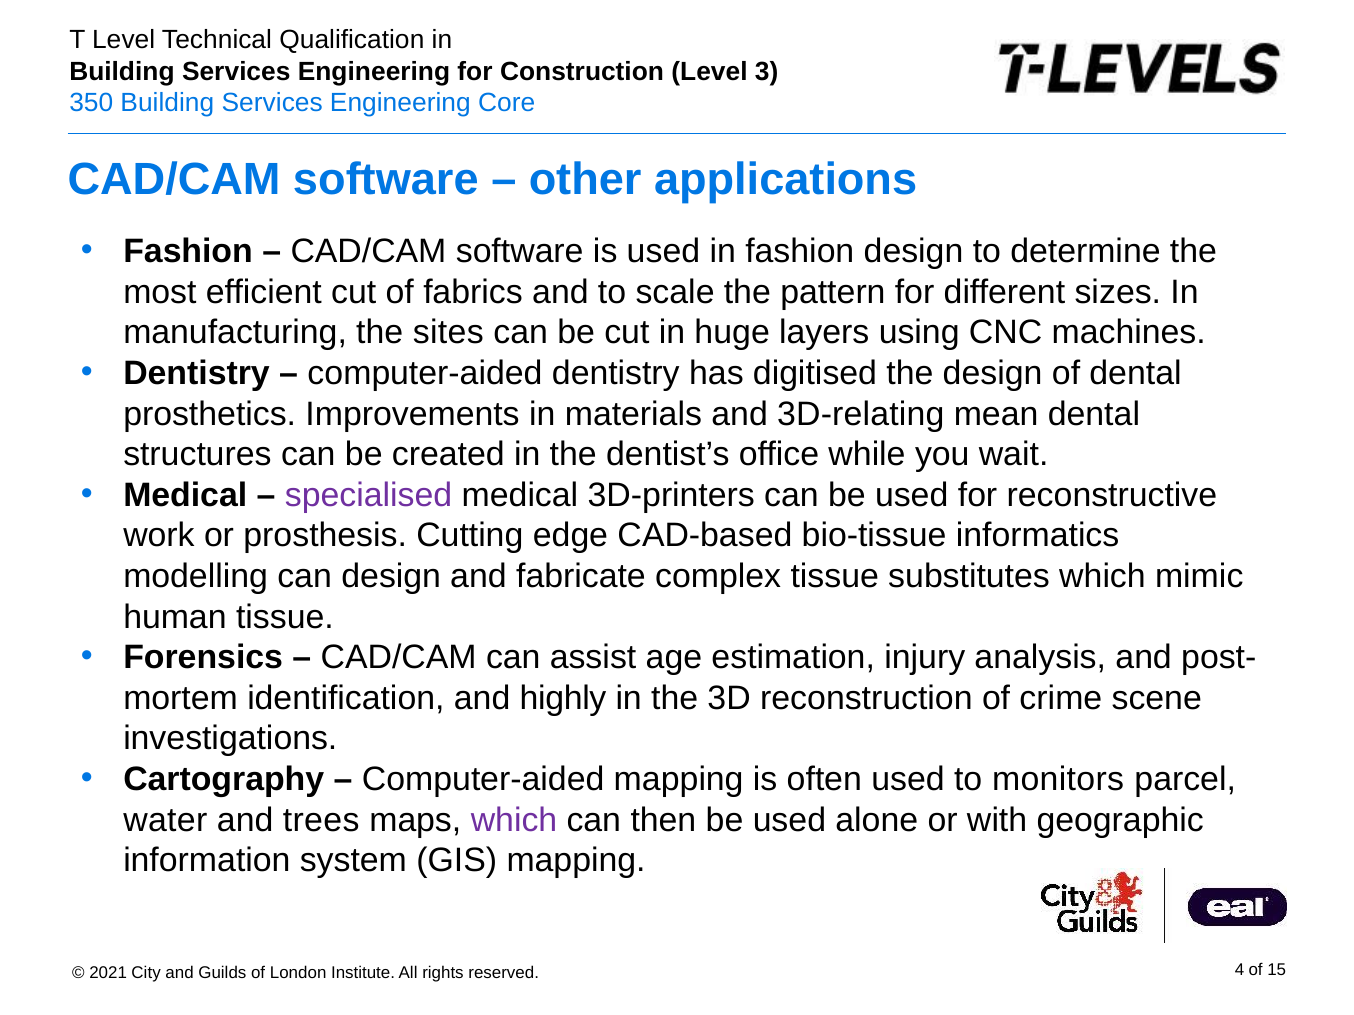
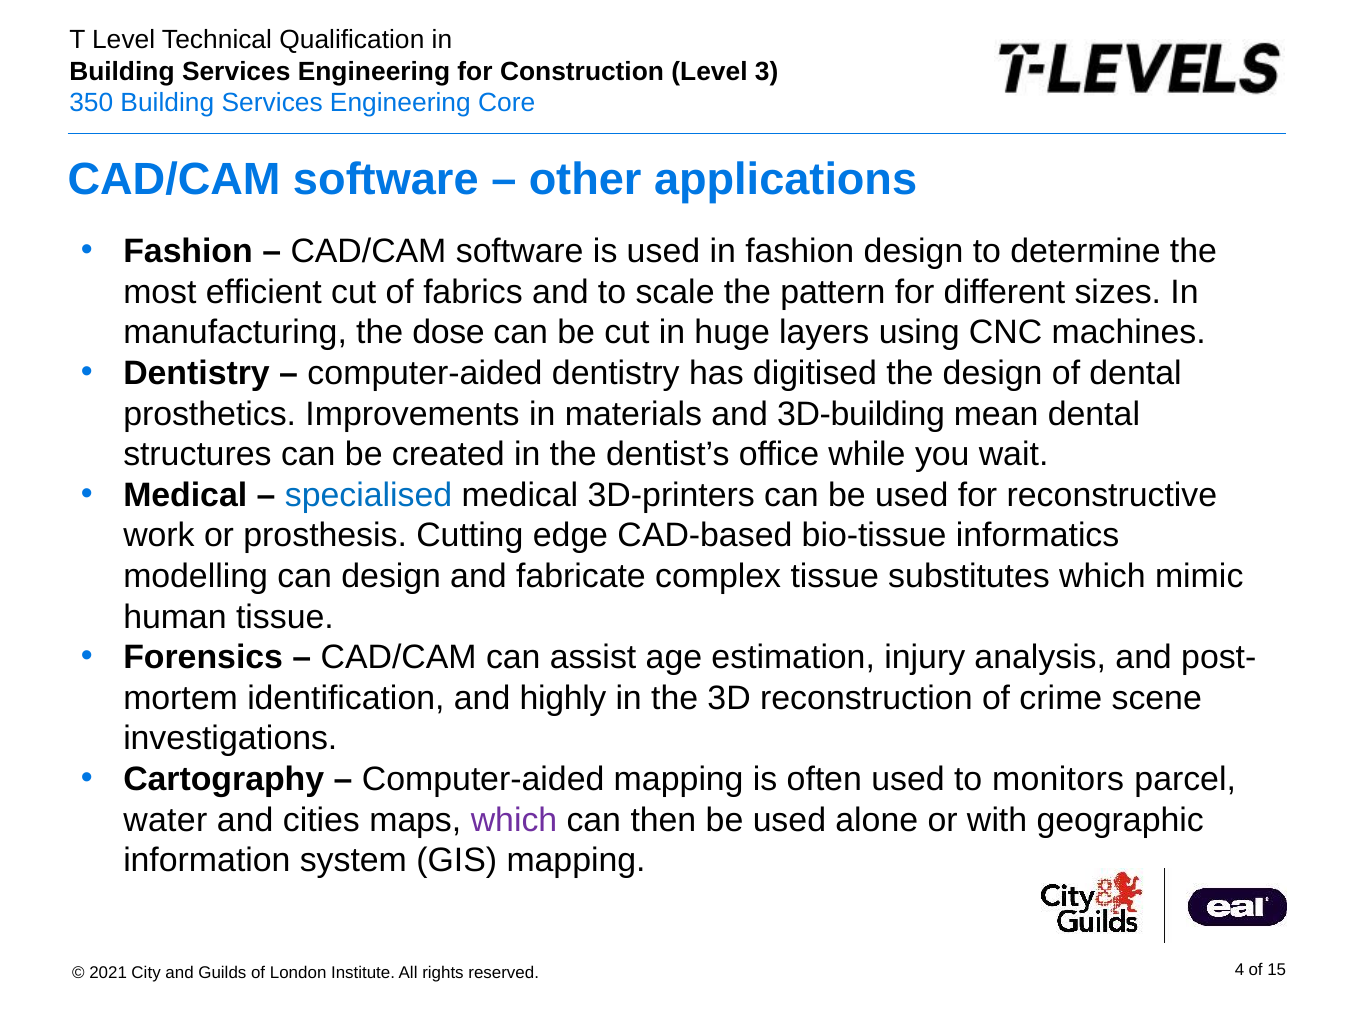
sites: sites -> dose (449, 333)
3D-relating: 3D-relating -> 3D-building (861, 414)
specialised colour: purple -> blue (369, 495)
trees: trees -> cities (321, 820)
